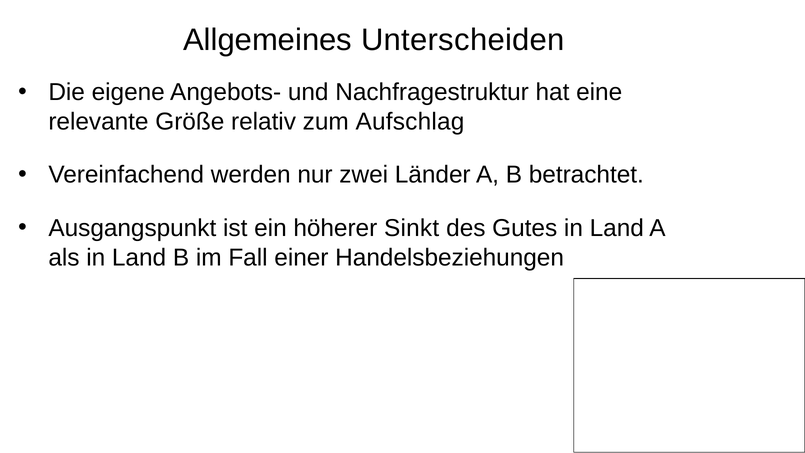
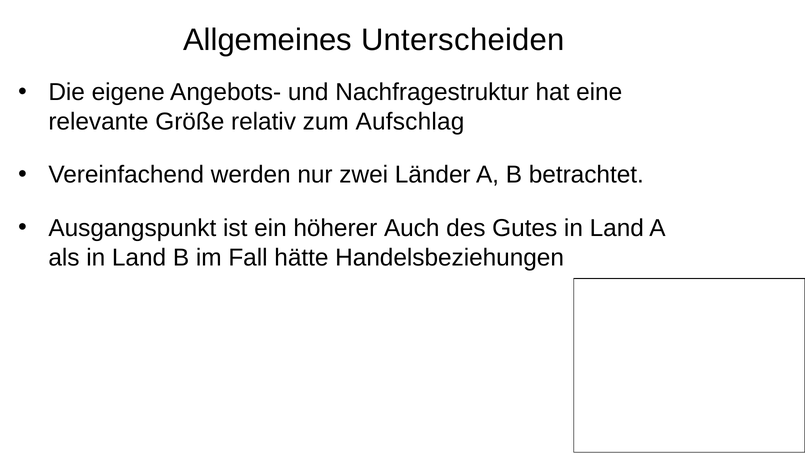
Sinkt: Sinkt -> Auch (412, 228)
einer: einer -> hätte (301, 257)
